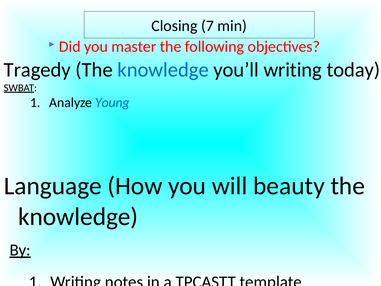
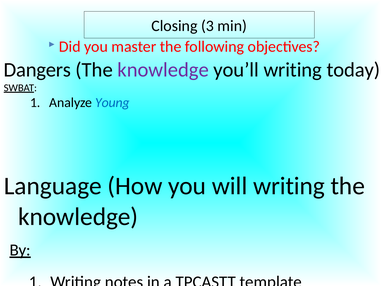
7: 7 -> 3 (207, 26)
Tragedy: Tragedy -> Dangers (37, 70)
knowledge colour: blue -> purple (163, 70)
will beauty: beauty -> writing (289, 186)
